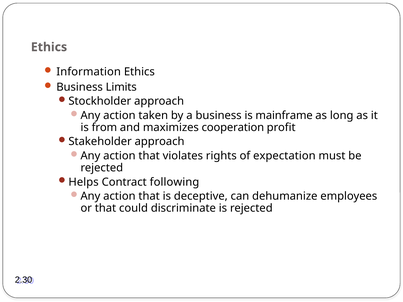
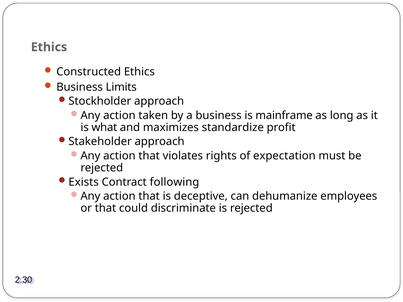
Information: Information -> Constructed (89, 72)
from: from -> what (104, 128)
cooperation: cooperation -> standardize (233, 128)
Helps: Helps -> Exists (84, 182)
